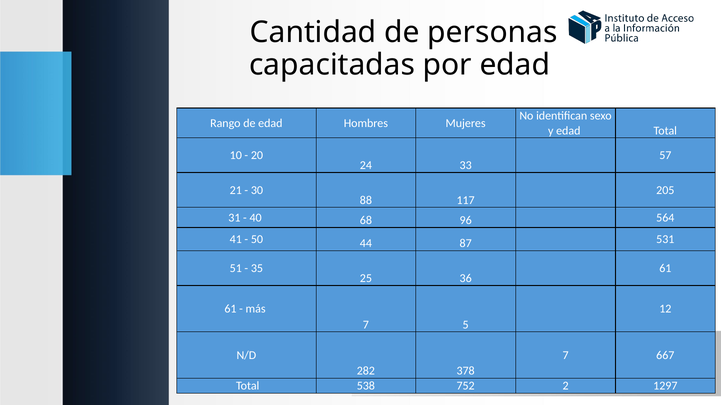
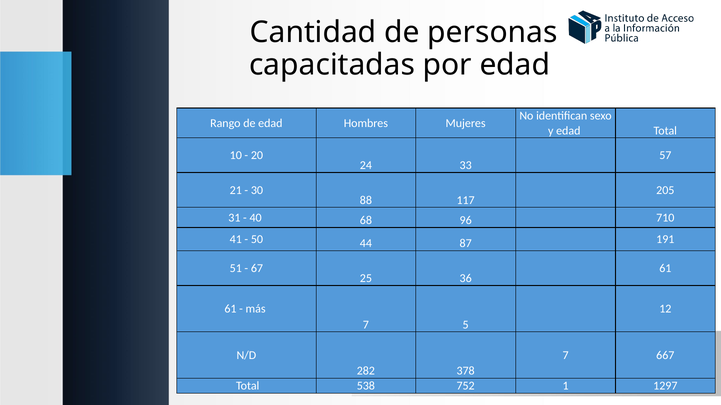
564: 564 -> 710 (665, 218)
531: 531 -> 191 (665, 240)
35: 35 -> 67 (257, 269)
2: 2 -> 1 (566, 387)
